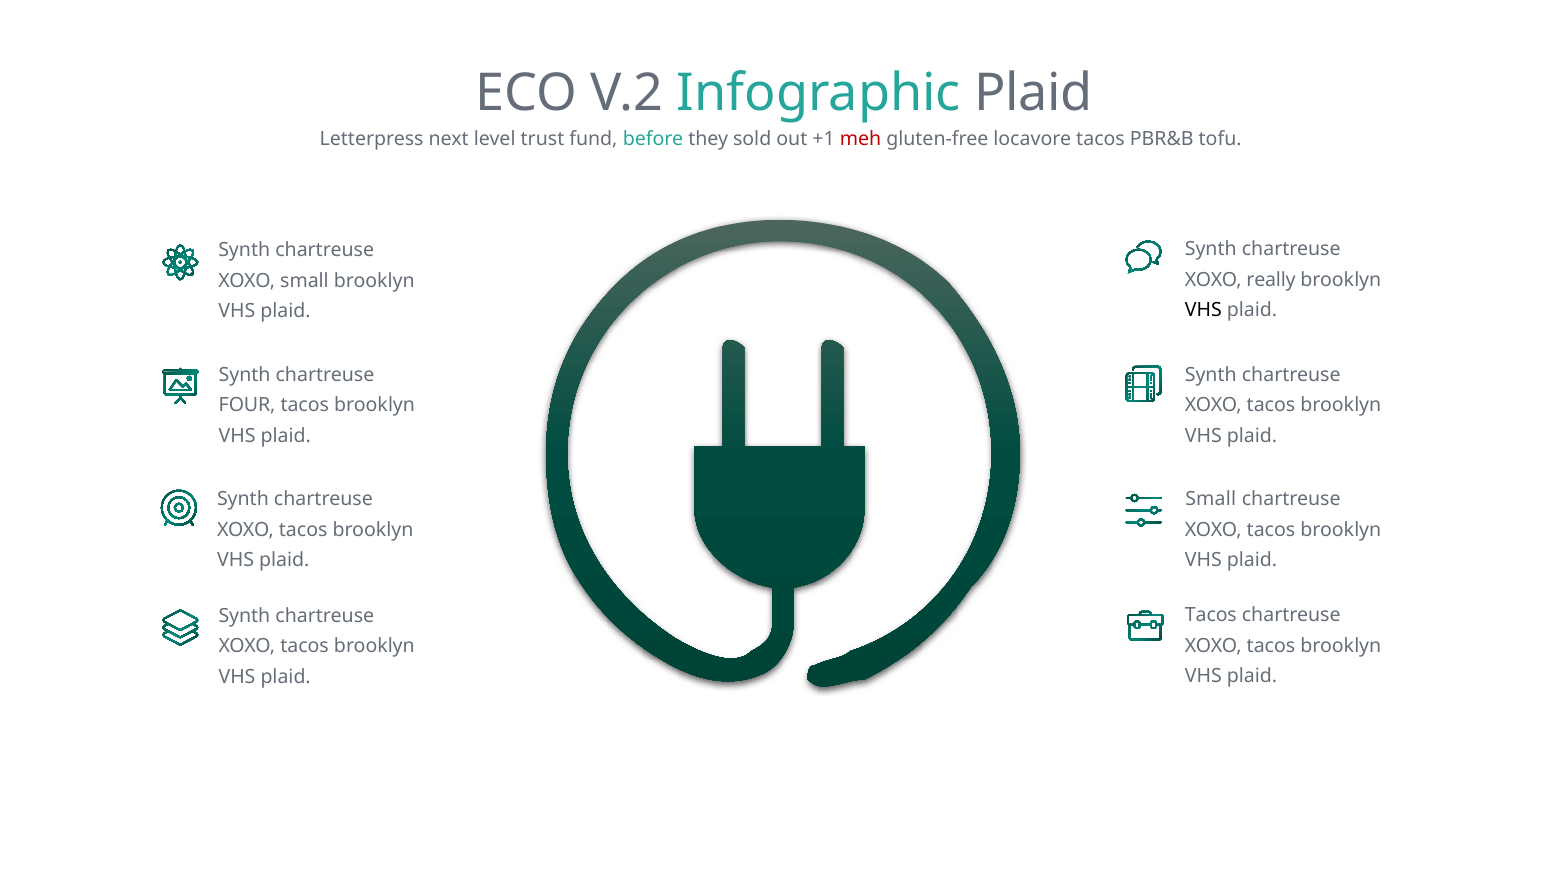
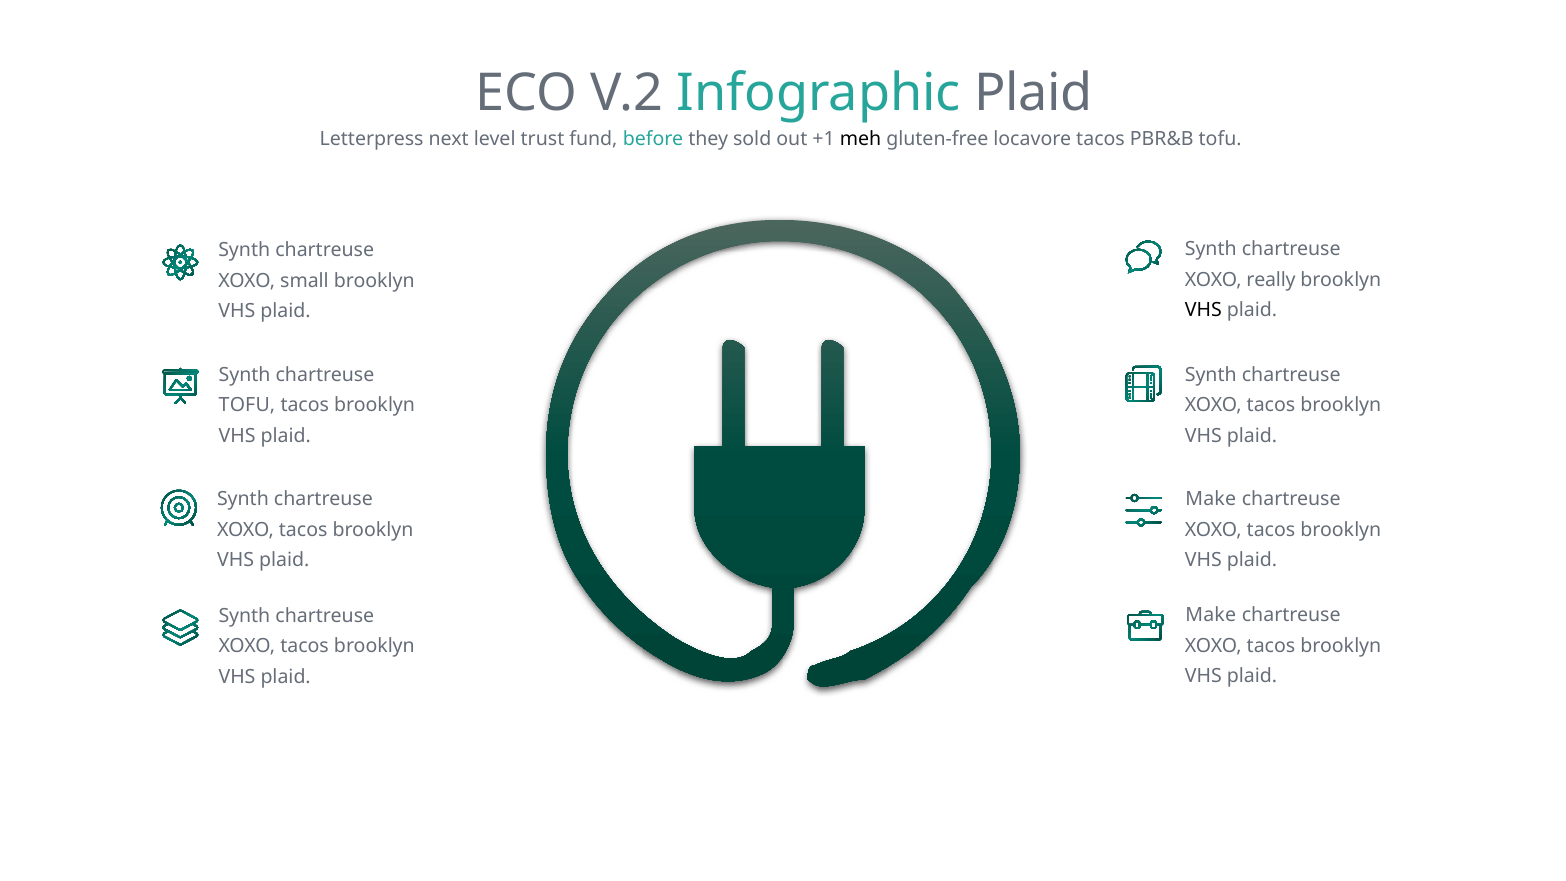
meh colour: red -> black (861, 139)
FOUR: FOUR -> TOFU (247, 405)
Small: Small -> Make (1211, 499)
Tacos: Tacos -> Make (1211, 615)
